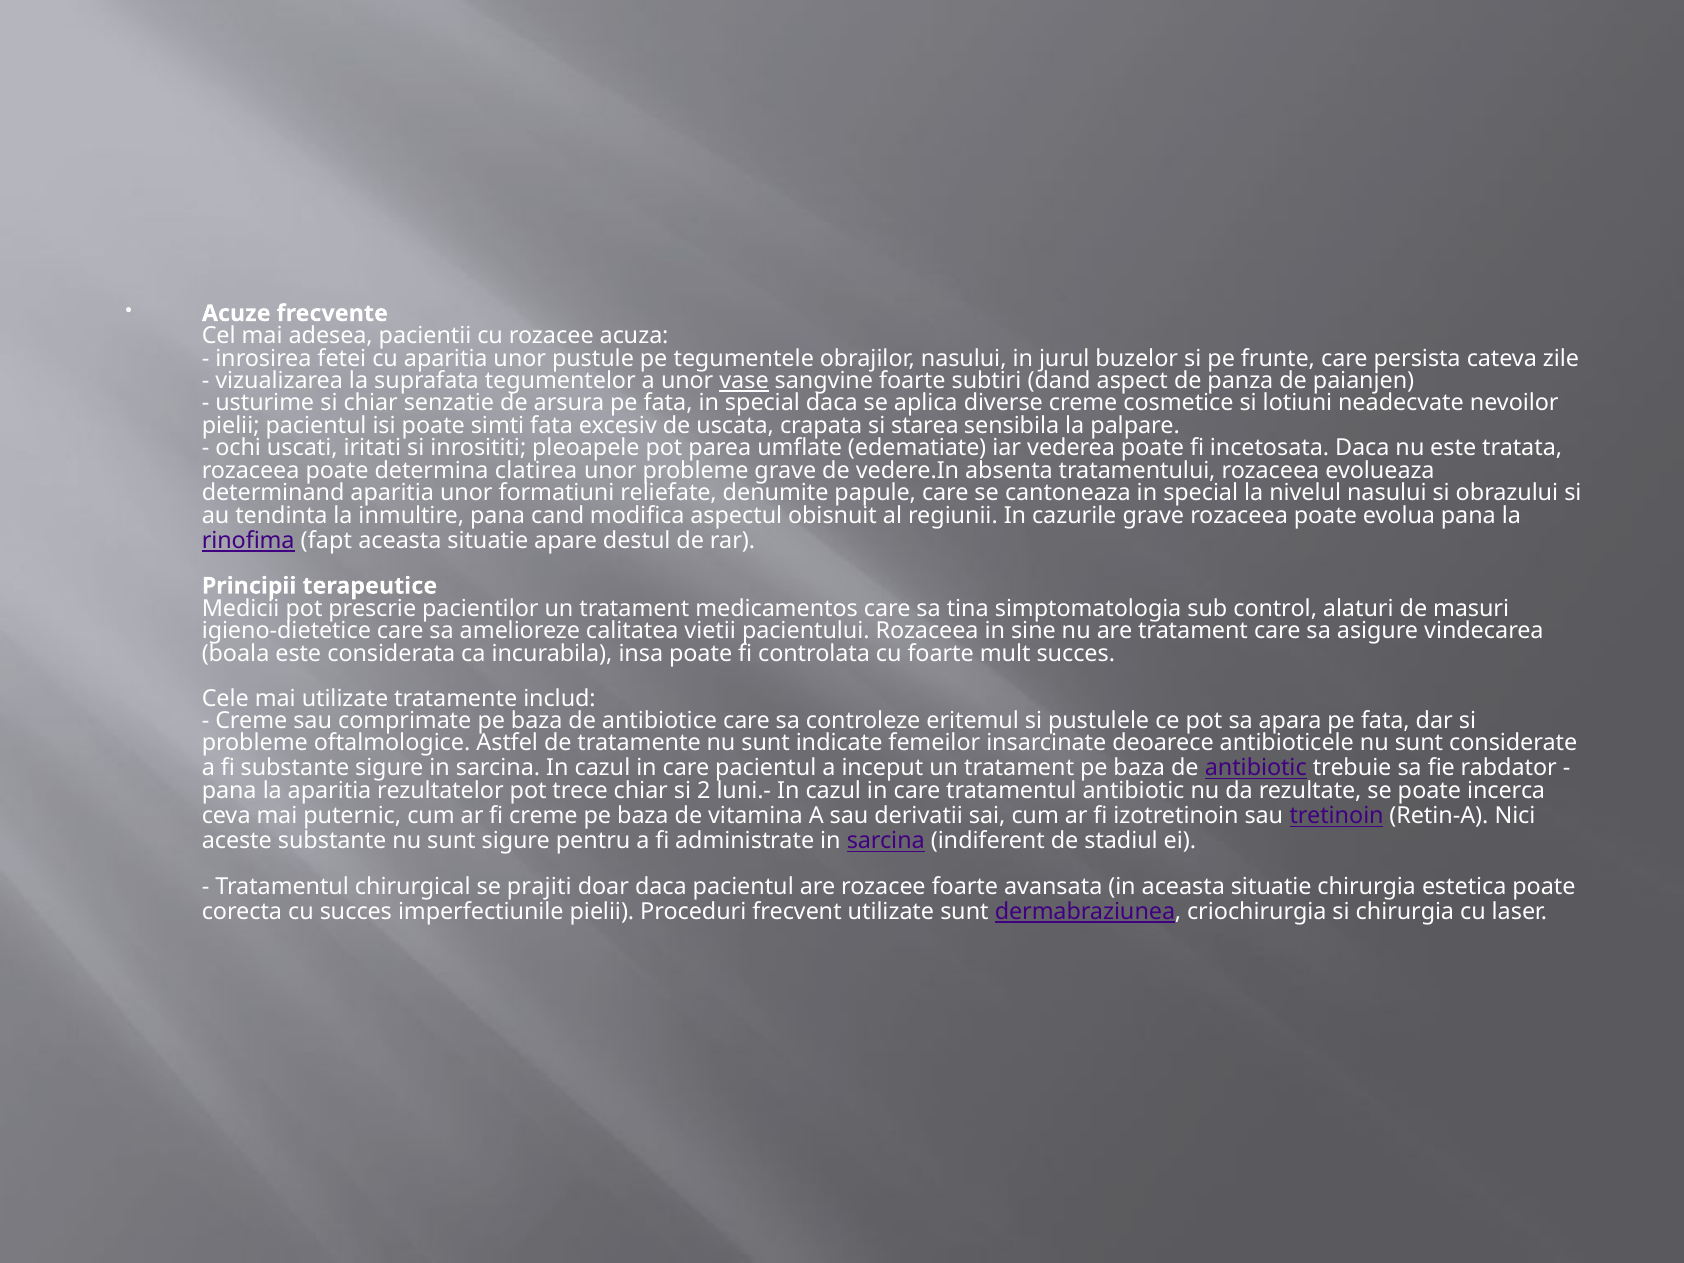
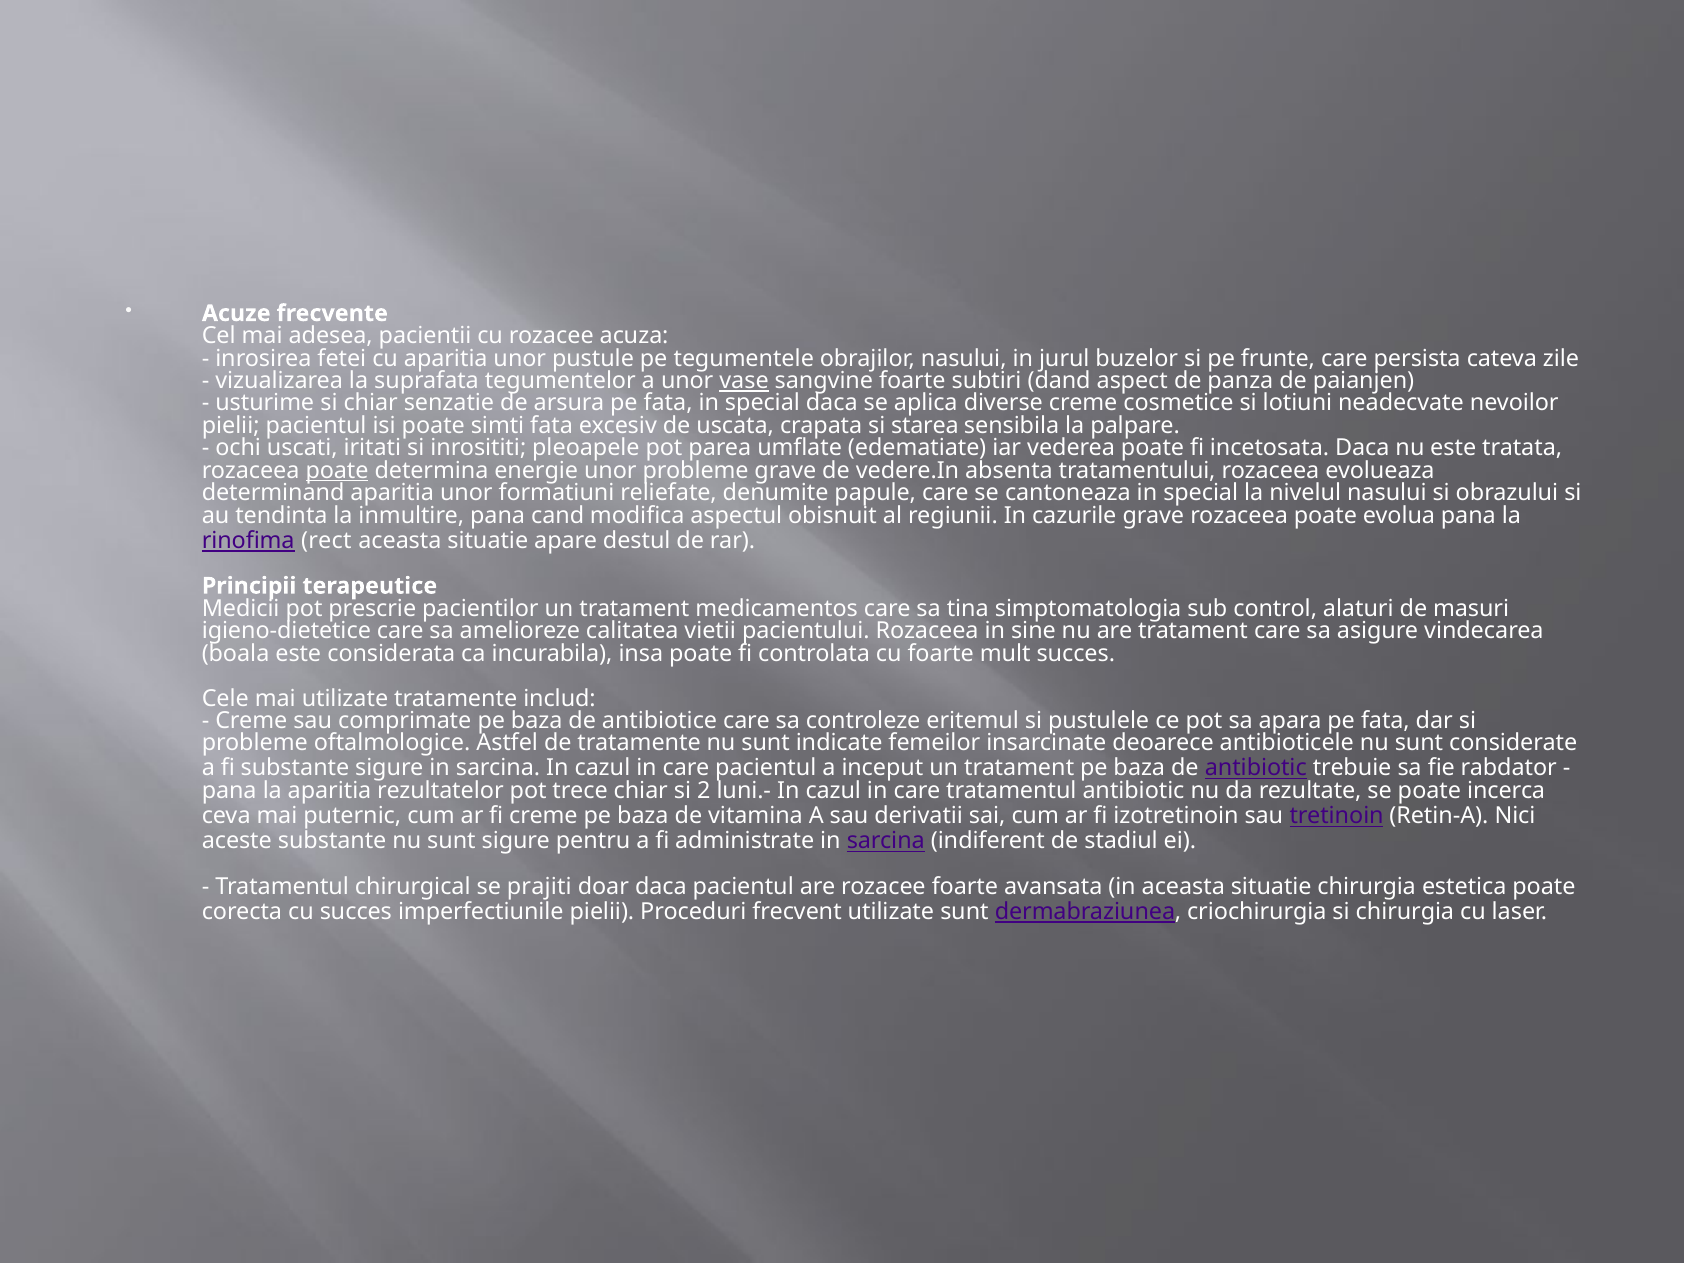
poate underline: none -> present (337, 471)
clatirea: clatirea -> energie (536, 471)
fapt: fapt -> rect (326, 540)
